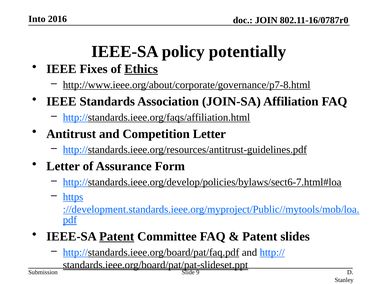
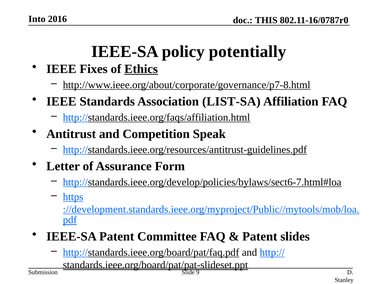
JOIN: JOIN -> THIS (266, 20)
JOIN-SA: JOIN-SA -> LIST-SA (231, 101)
Competition Letter: Letter -> Speak (209, 134)
Patent underline: present -> none (117, 236)
